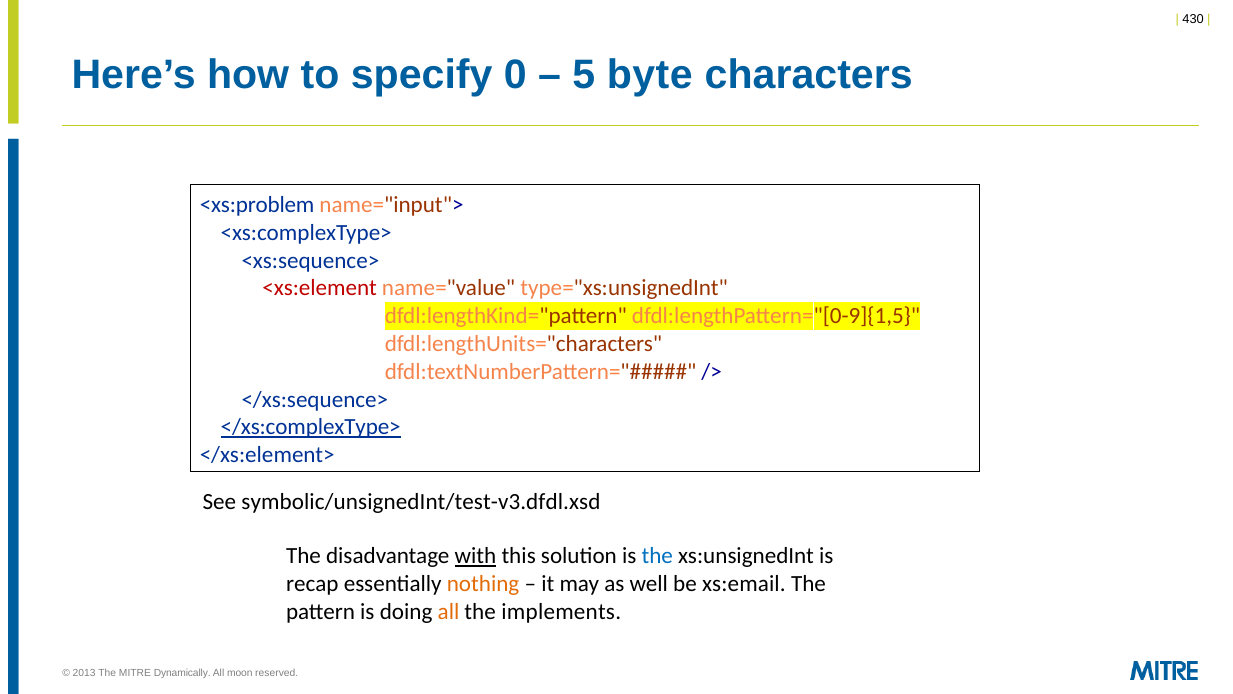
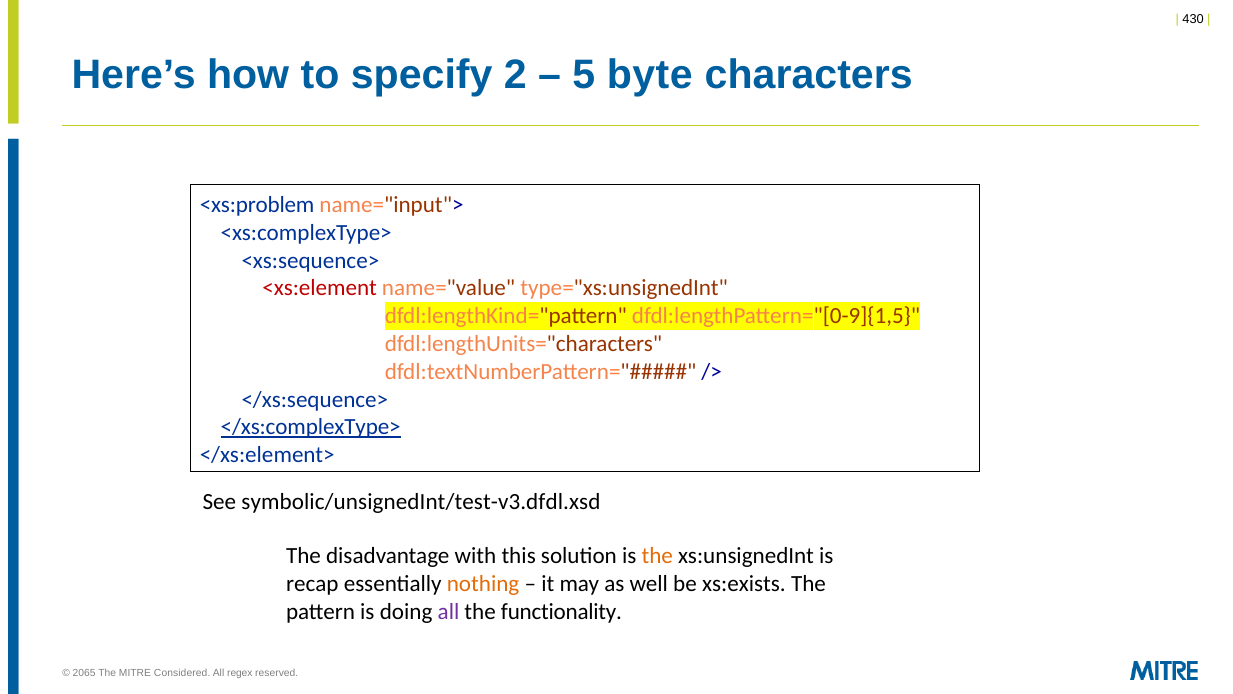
0: 0 -> 2 (515, 75)
with underline: present -> none (475, 556)
the colour: blue -> orange (657, 556)
xs:email: xs:email -> xs:exists (744, 583)
all colour: orange -> purple (449, 611)
implements: implements -> functionality (561, 611)
2013: 2013 -> 2065 (84, 672)
Dynamically: Dynamically -> Considered (182, 672)
moon: moon -> regex (240, 672)
